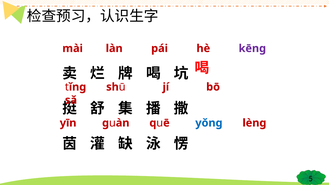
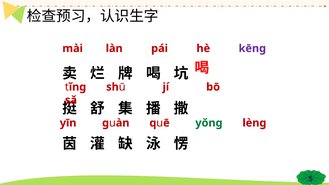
yǒng colour: blue -> green (209, 123)
